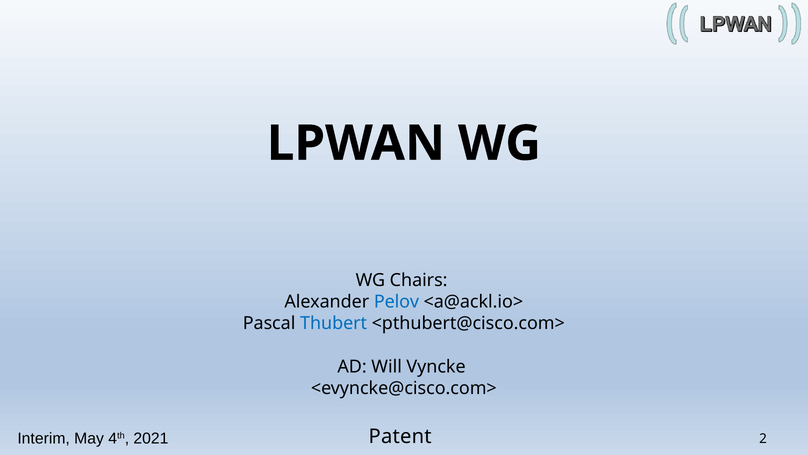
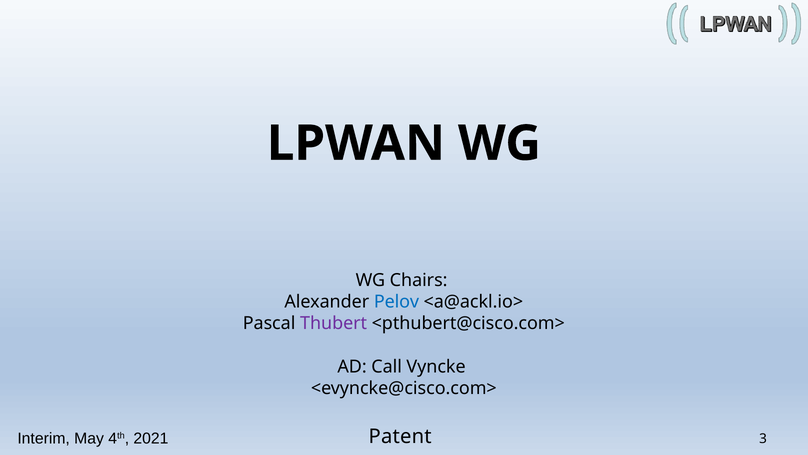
Thubert colour: blue -> purple (334, 323)
Will: Will -> Call (387, 366)
2: 2 -> 3 (763, 438)
